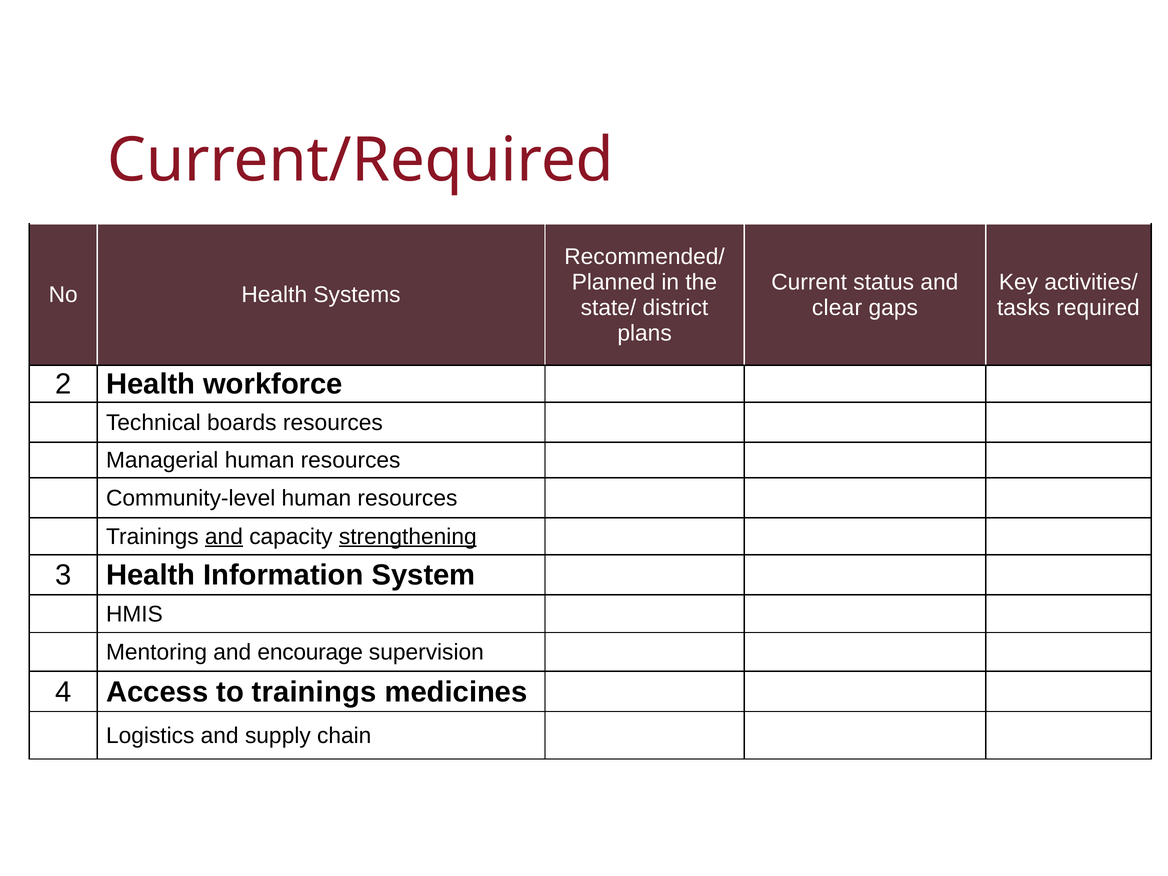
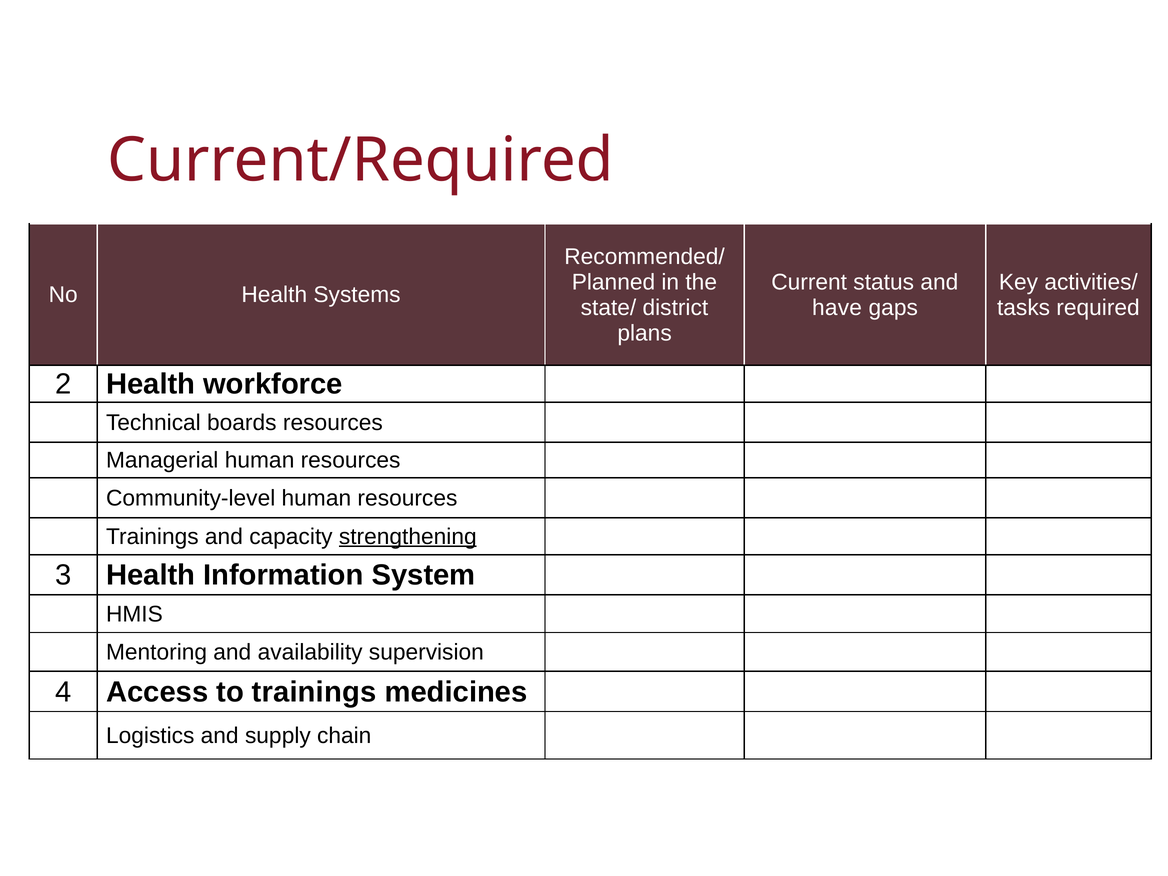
clear: clear -> have (837, 308)
and underline: present -> none (224, 537)
encourage: encourage -> availability (310, 652)
